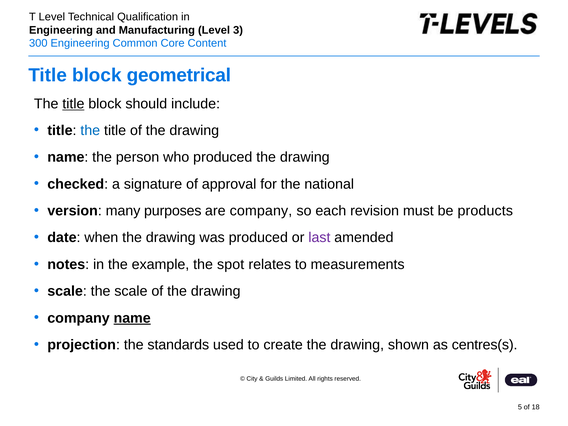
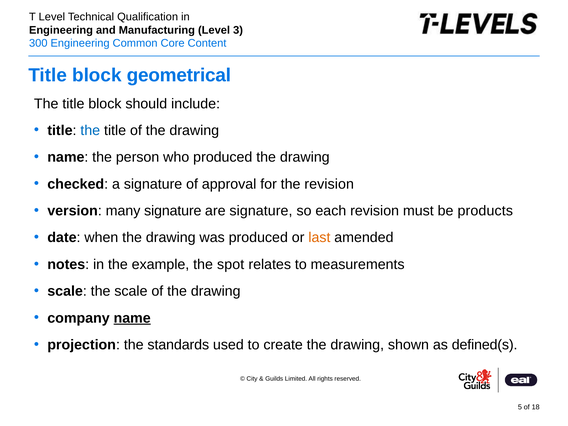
title underline: present -> none (73, 104)
the national: national -> revision (329, 184)
many purposes: purposes -> signature (173, 211)
are company: company -> signature (261, 211)
last colour: purple -> orange (319, 238)
centres(s: centres(s -> defined(s (485, 345)
